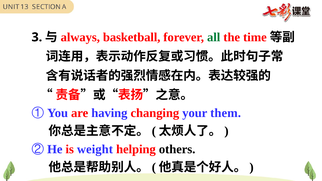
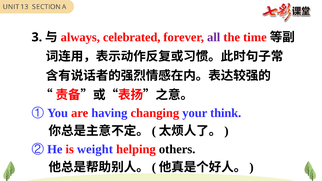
basketball: basketball -> celebrated (132, 37)
all colour: green -> purple (214, 37)
them: them -> think (226, 113)
